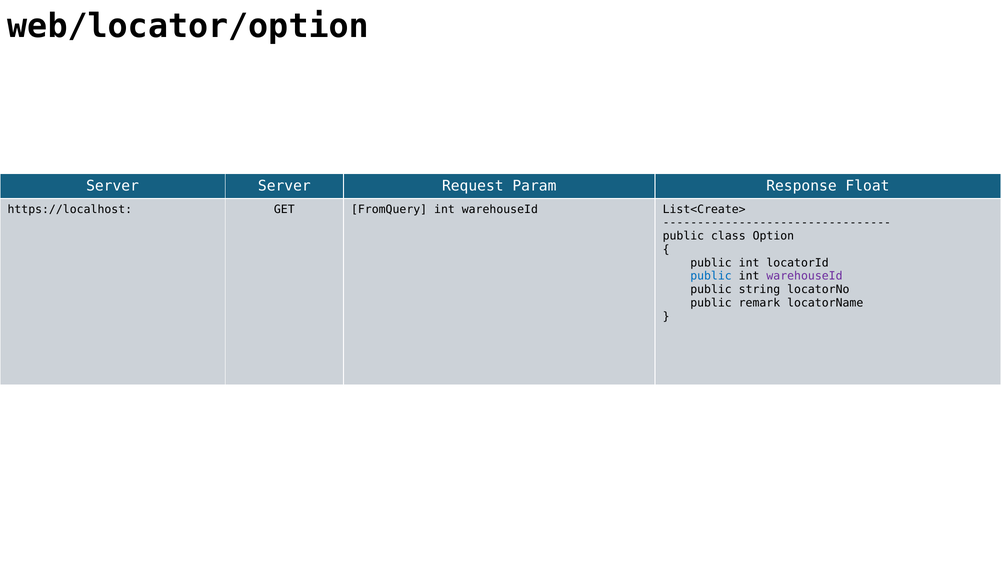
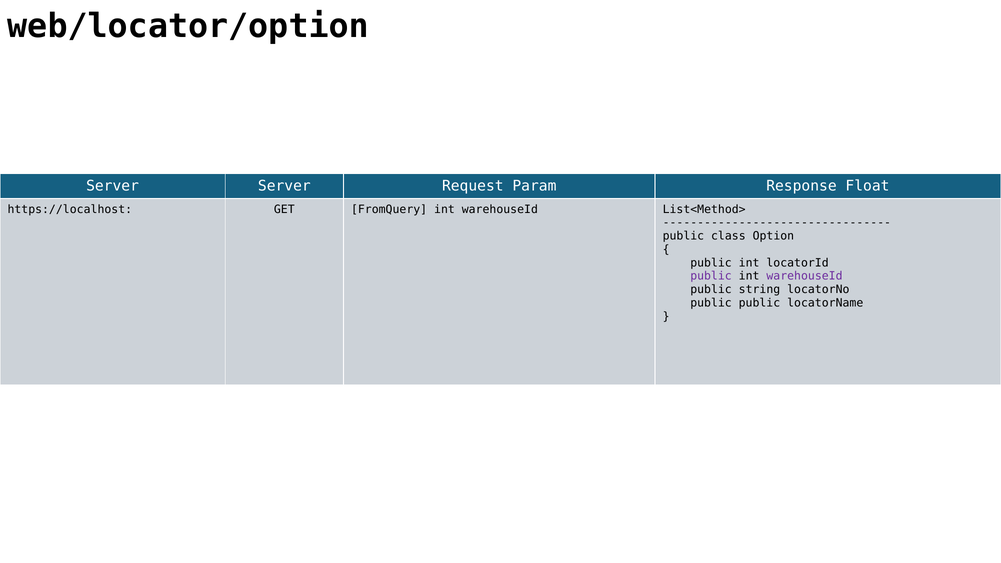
List<Create>: List<Create> -> List<Method> (704, 209)
public colour: blue -> purple (711, 276)
public remark: remark -> public (759, 303)
